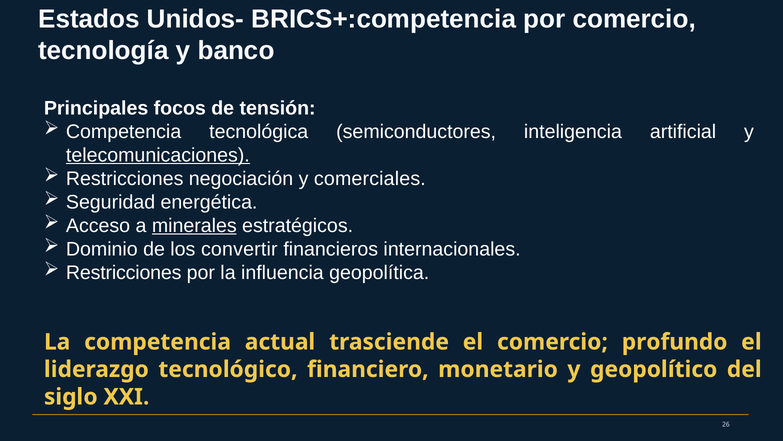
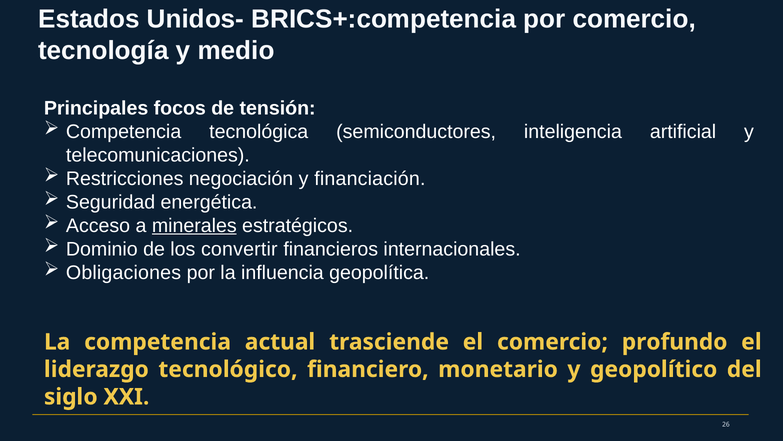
banco: banco -> medio (236, 50)
telecomunicaciones underline: present -> none (158, 155)
comerciales: comerciales -> financiación (370, 178)
Restricciones: Restricciones -> Obligaciones (124, 272)
